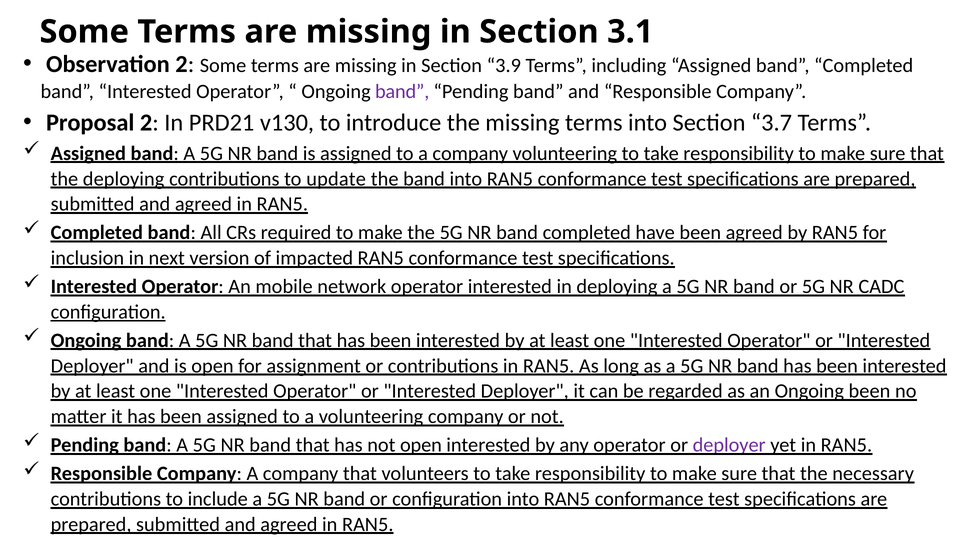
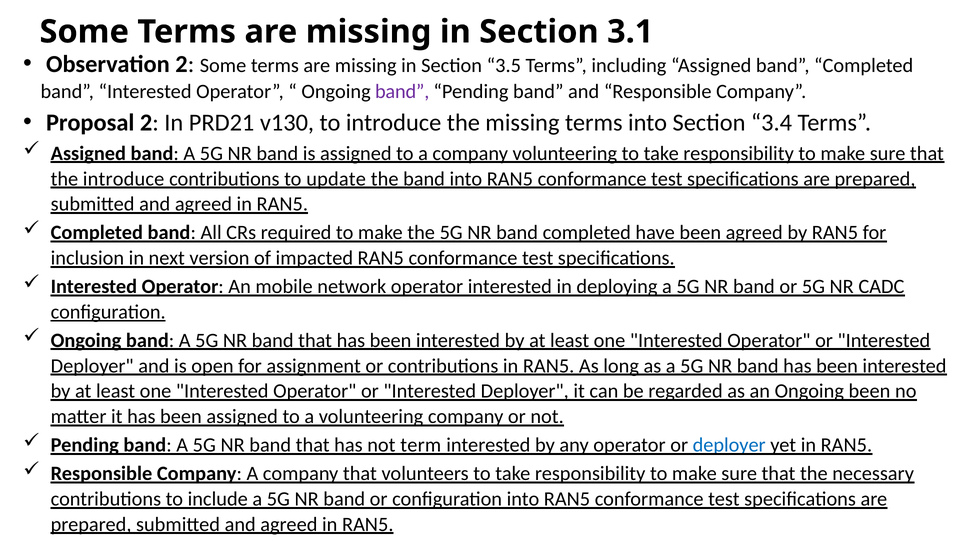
3.9: 3.9 -> 3.5 (504, 65)
3.7: 3.7 -> 3.4 (772, 123)
the deploying: deploying -> introduce (124, 179)
not open: open -> term (421, 445)
deployer colour: purple -> blue (729, 445)
